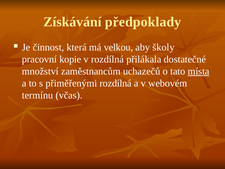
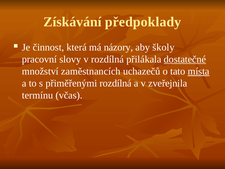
velkou: velkou -> názory (118, 47)
kopie: kopie -> slovy (70, 59)
dostatečné underline: none -> present (185, 59)
zaměstnancům: zaměstnancům -> zaměstnancích (91, 71)
webovém: webovém -> zveřejnila (168, 83)
